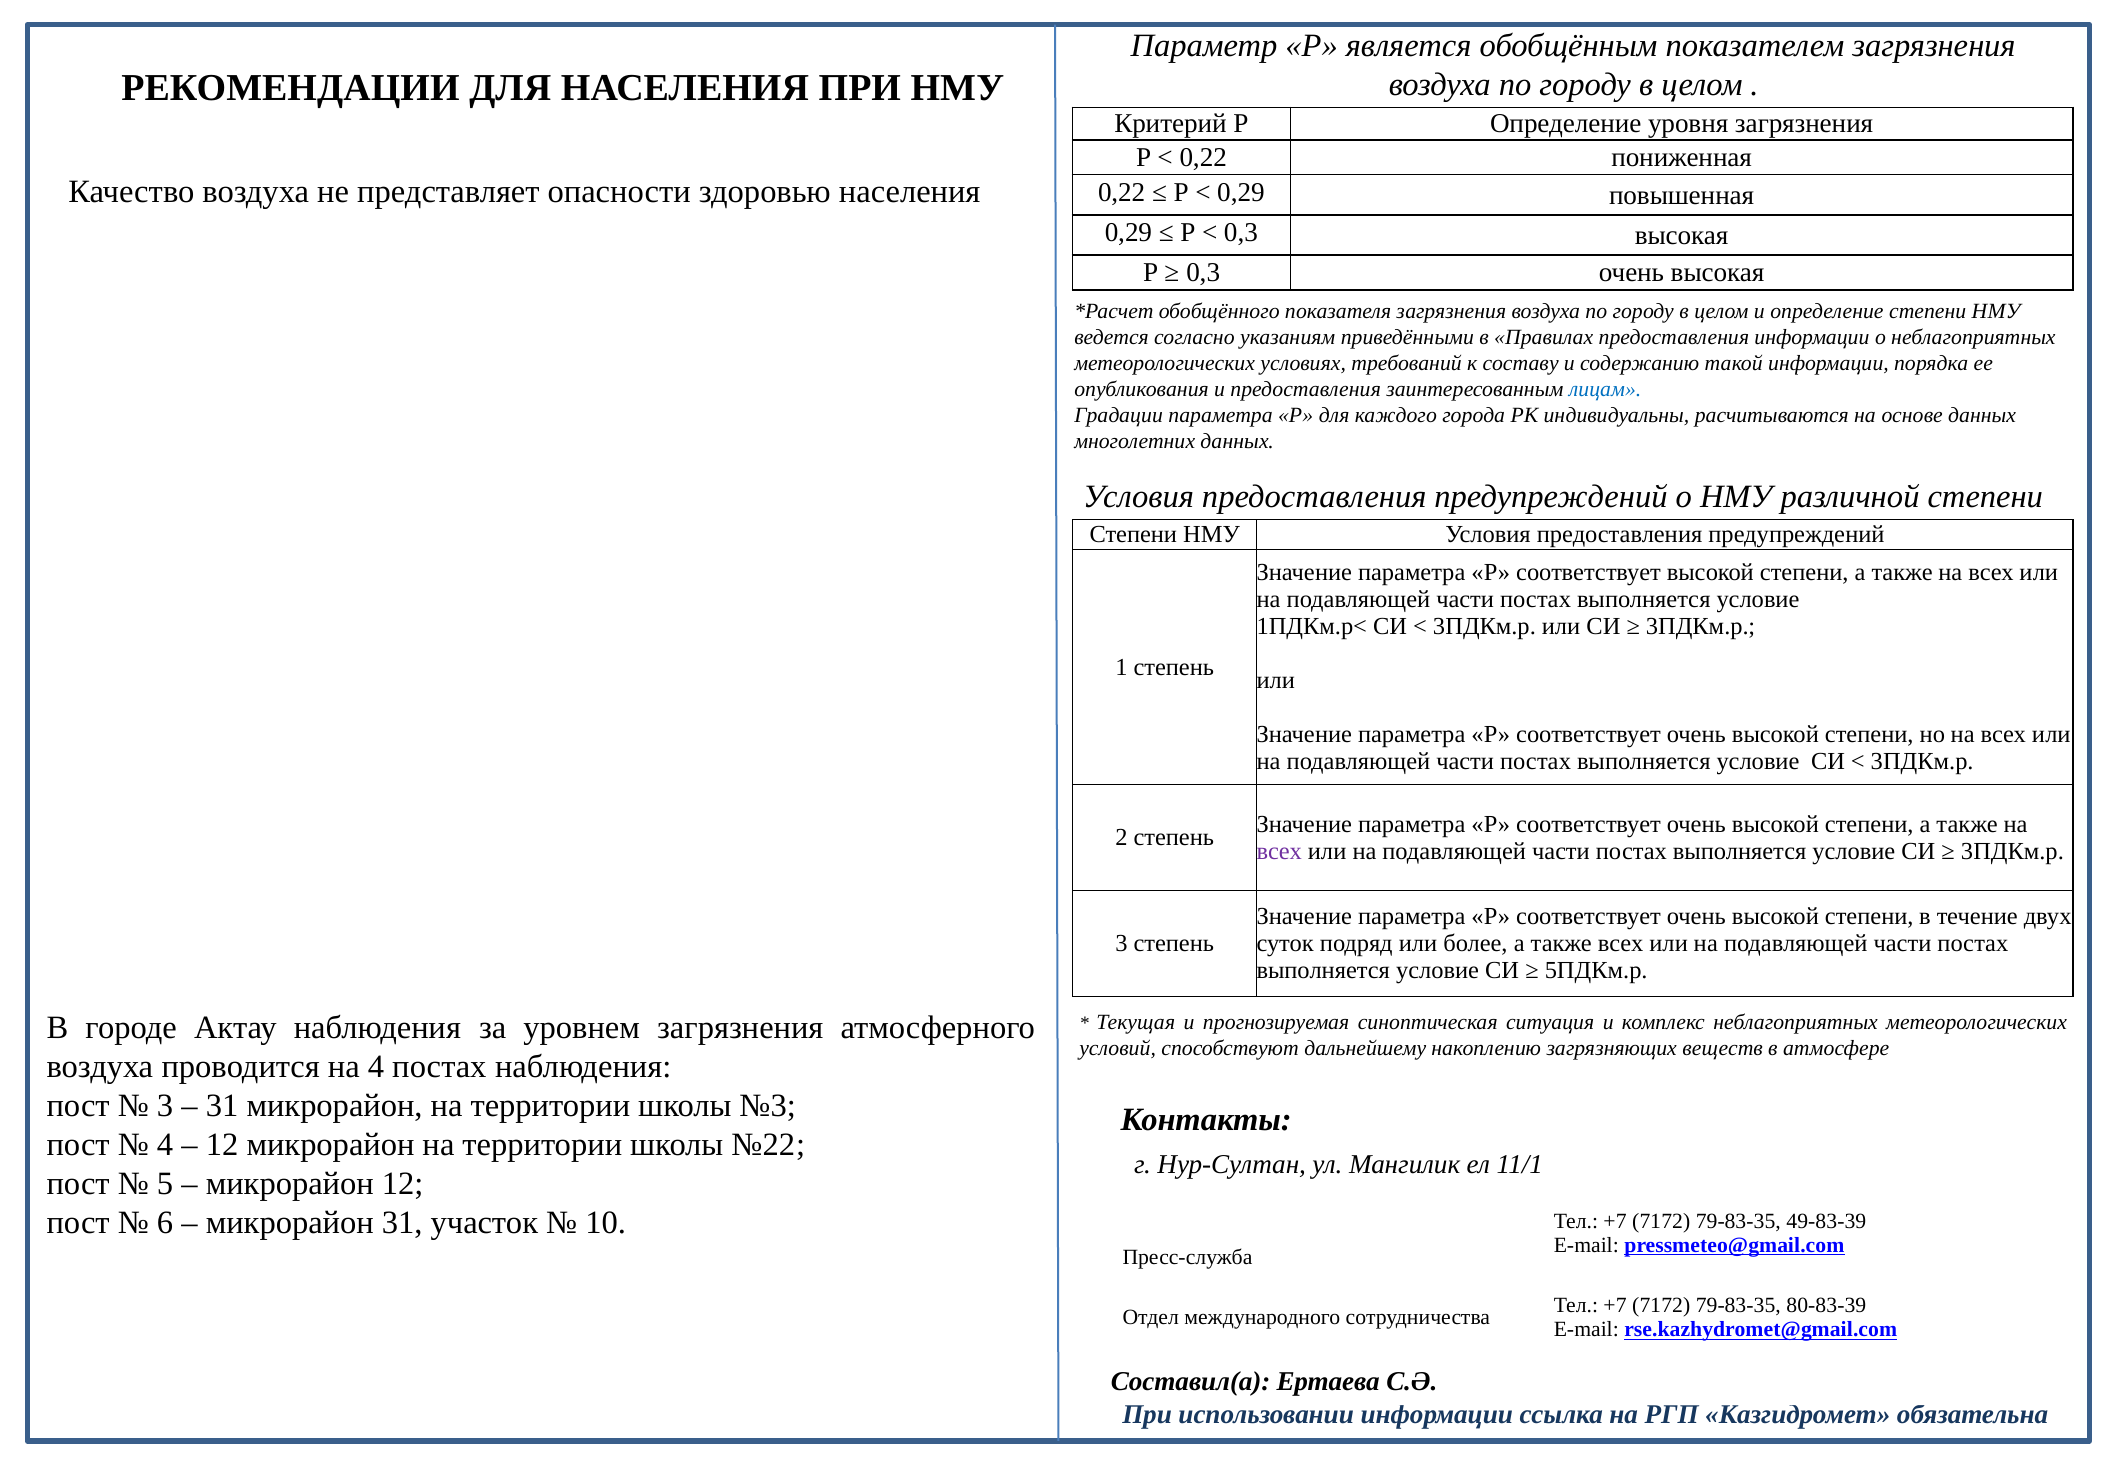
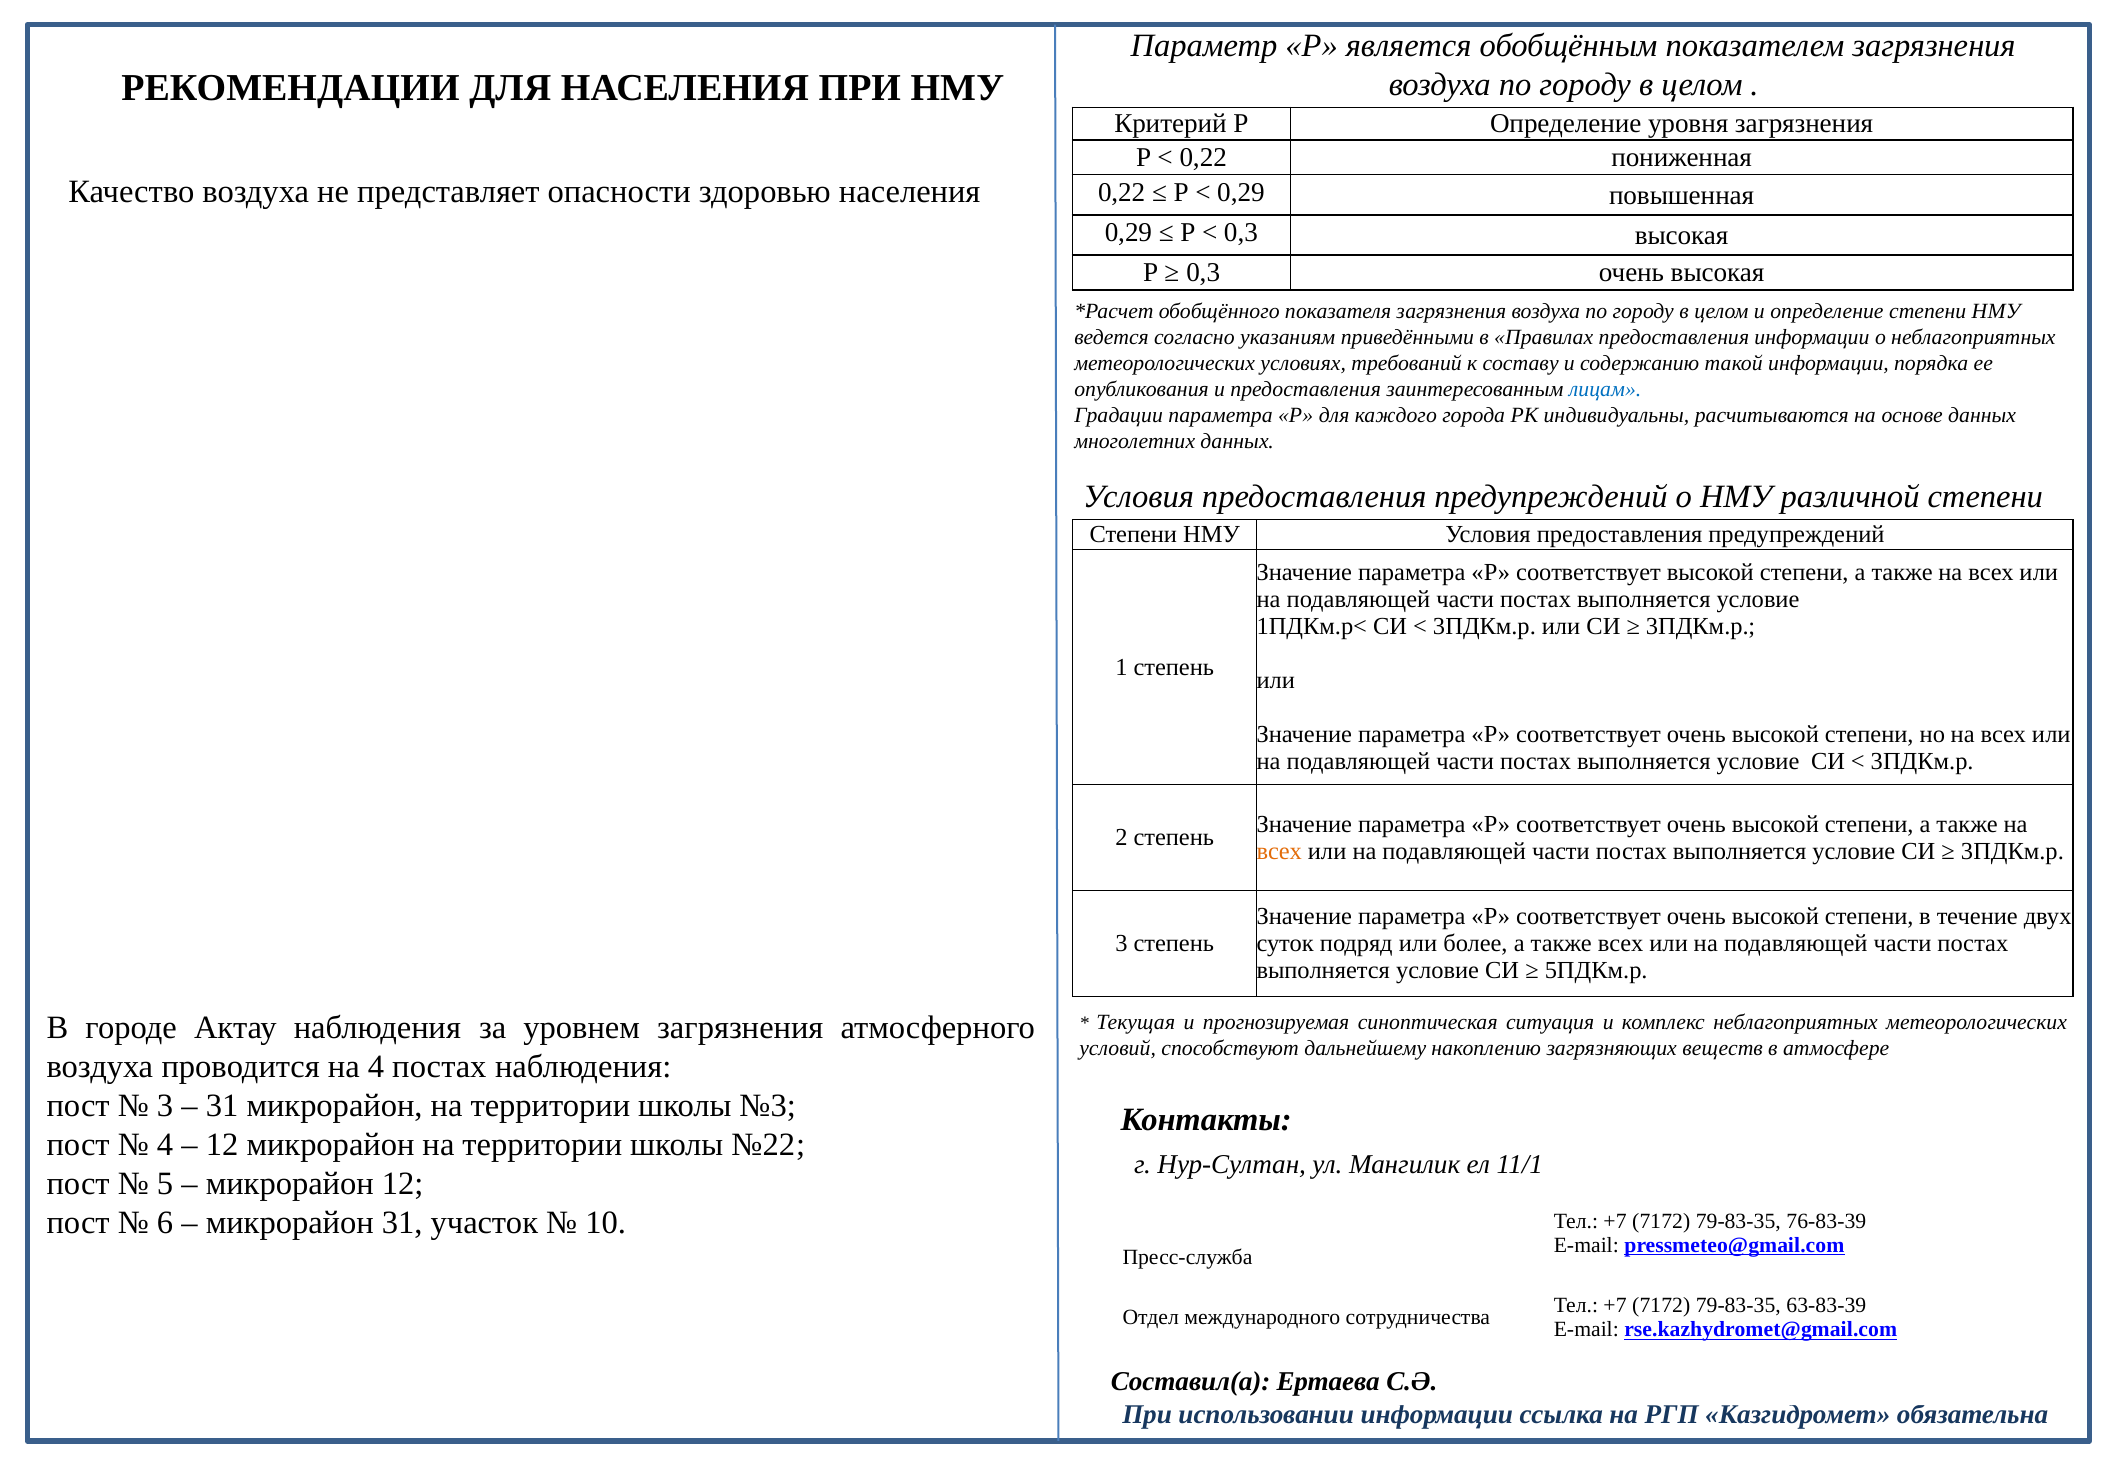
всех colour: purple -> orange (1279, 851)
49-83-39: 49-83-39 -> 76-83-39 (1826, 1221)
80-83-39: 80-83-39 -> 63-83-39 (1826, 1305)
